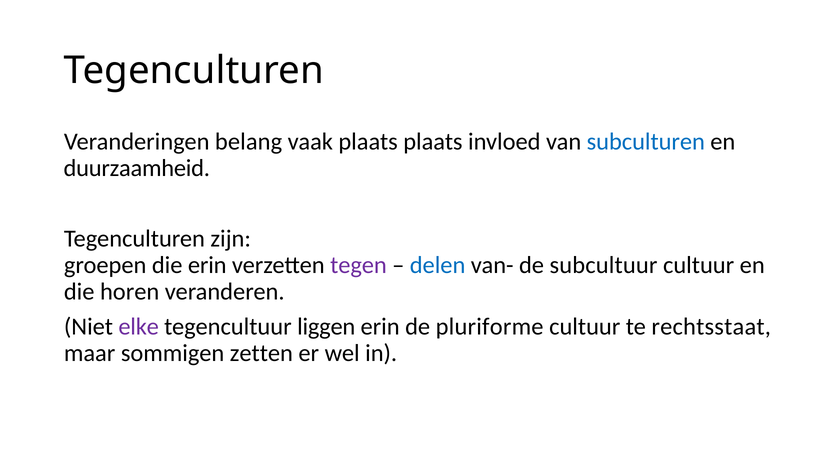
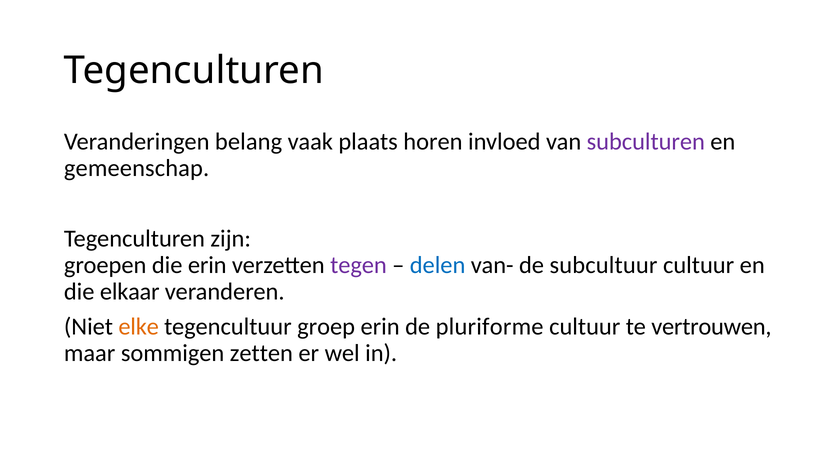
plaats plaats: plaats -> horen (433, 142)
subculturen colour: blue -> purple (646, 142)
duurzaamheid: duurzaamheid -> gemeenschap (137, 168)
horen: horen -> elkaar (130, 292)
elke colour: purple -> orange (139, 327)
liggen: liggen -> groep (326, 327)
rechtsstaat: rechtsstaat -> vertrouwen (711, 327)
